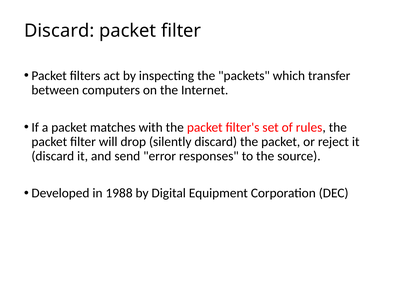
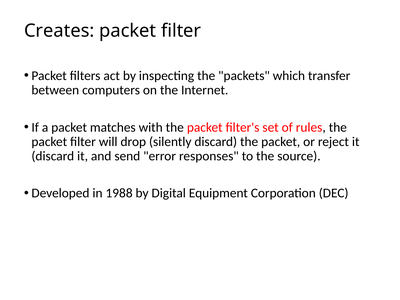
Discard: Discard -> Creates (59, 31)
